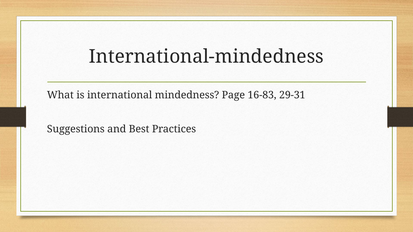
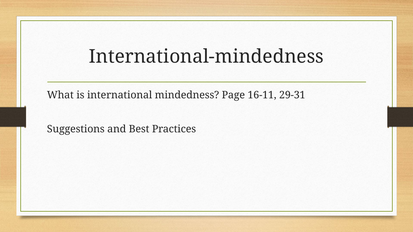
16-83: 16-83 -> 16-11 (262, 95)
